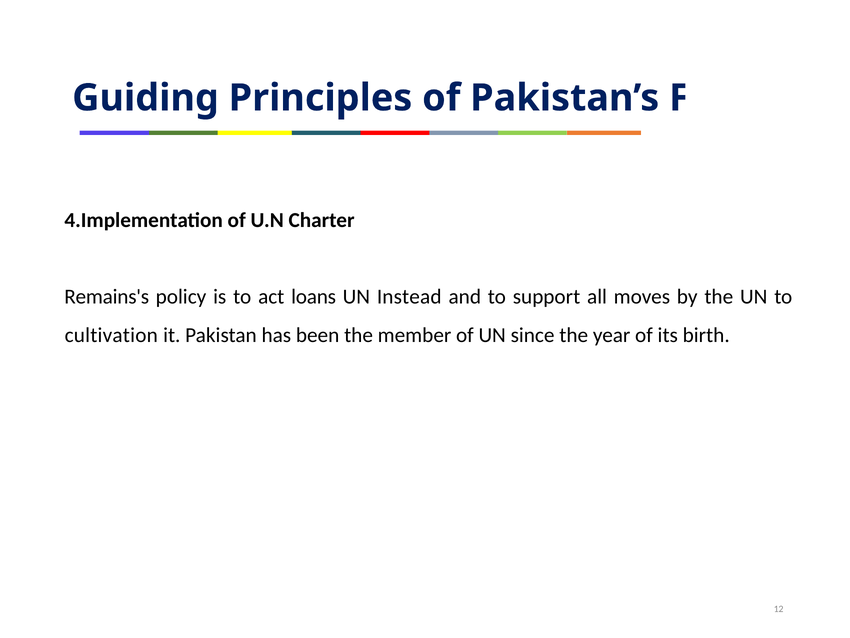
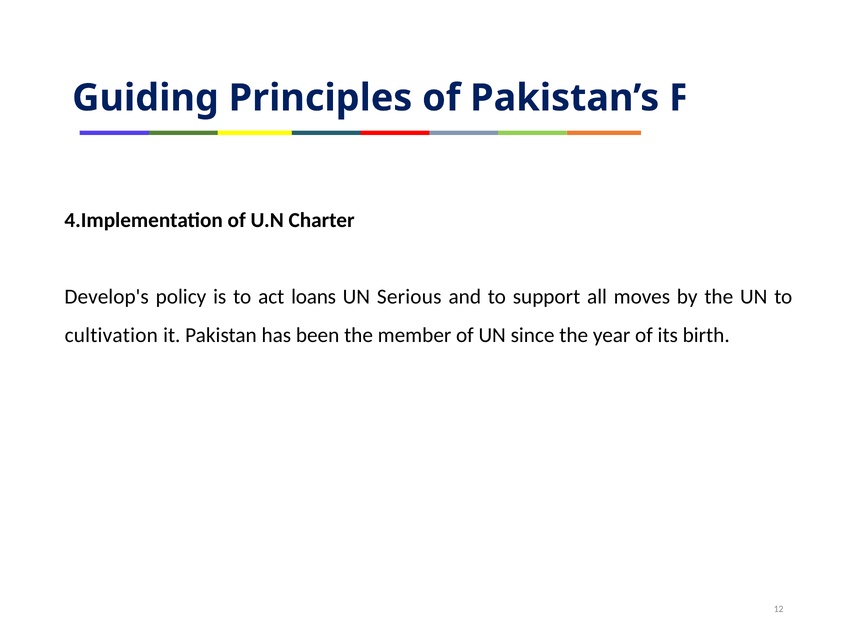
Remains's: Remains's -> Develop's (107, 297)
Instead: Instead -> Serious (409, 297)
